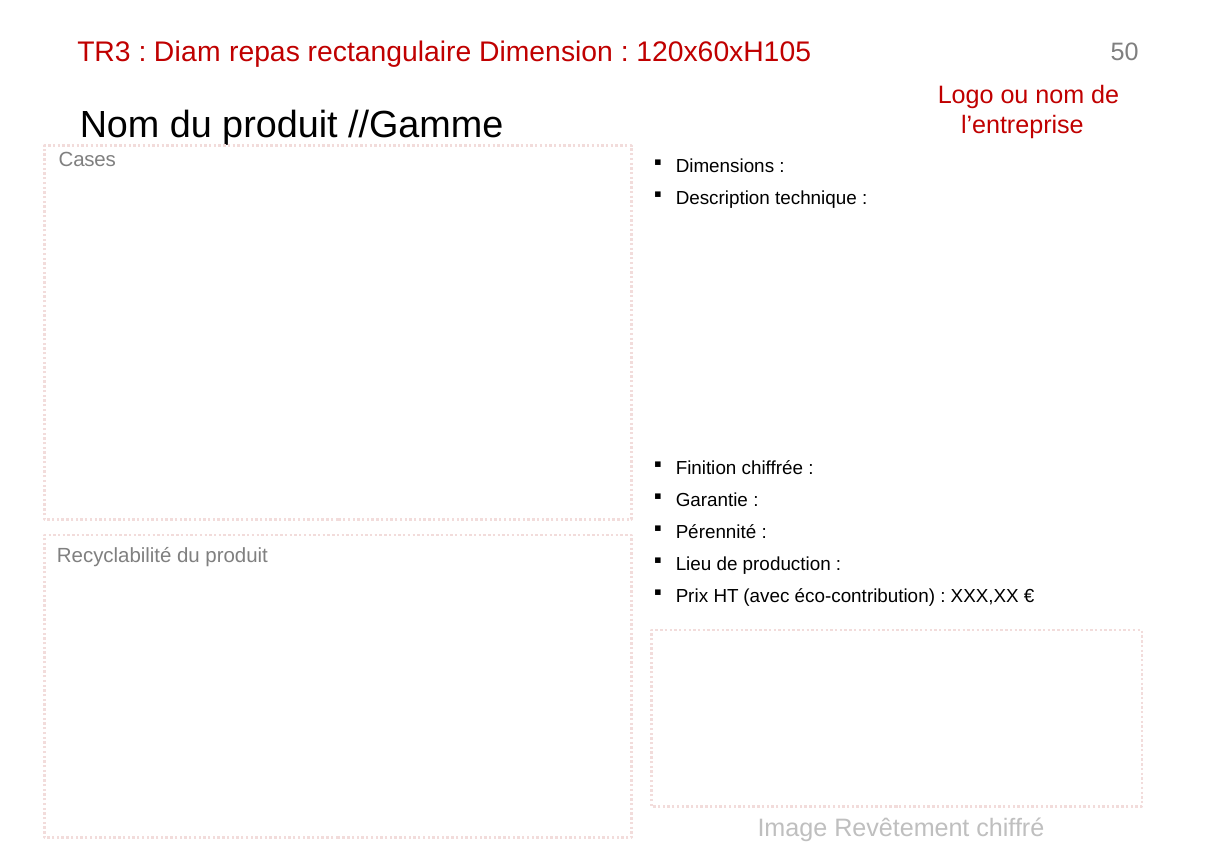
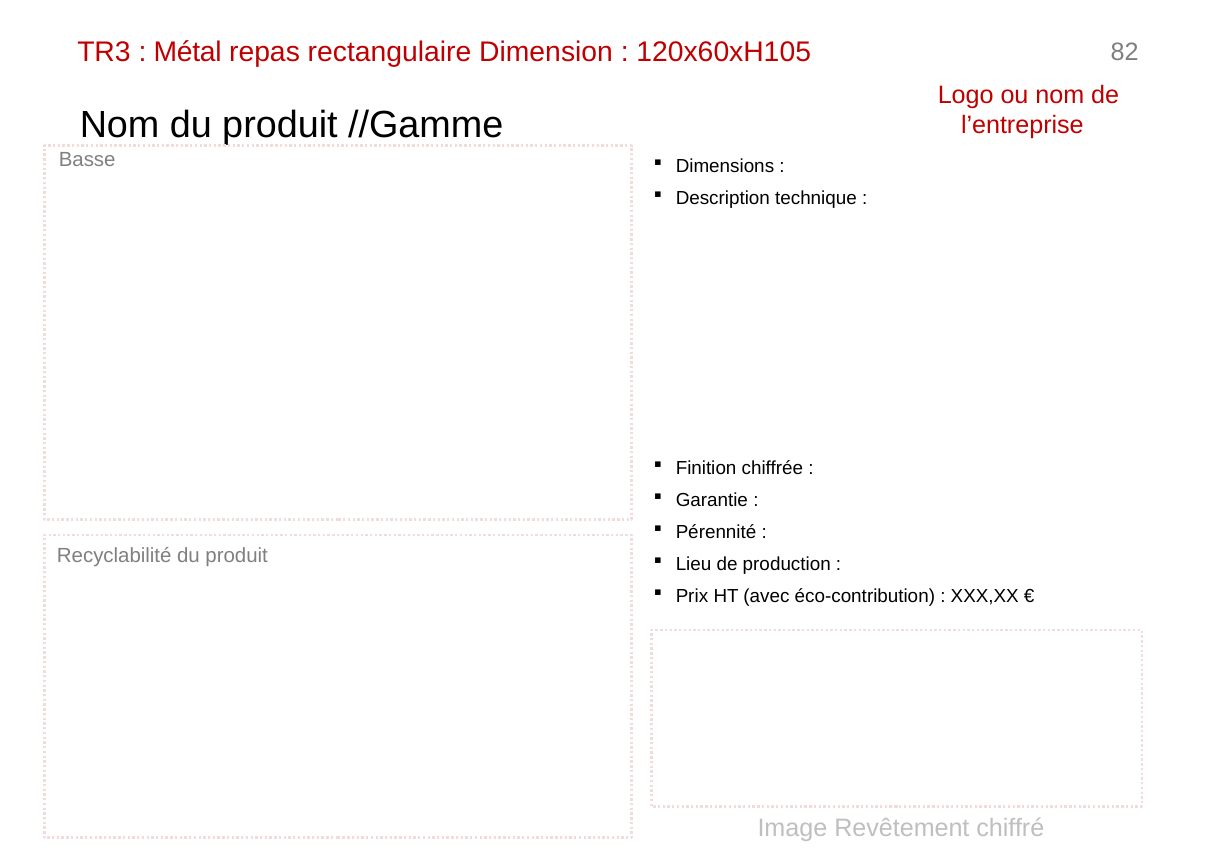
Diam: Diam -> Métal (188, 52)
50: 50 -> 82 (1125, 52)
Cases: Cases -> Basse (87, 160)
